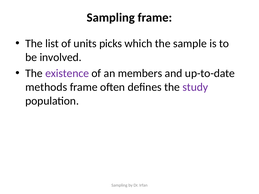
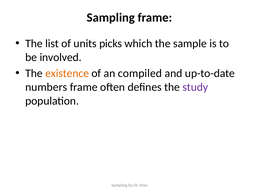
existence colour: purple -> orange (67, 73)
members: members -> compiled (140, 73)
methods: methods -> numbers (46, 87)
